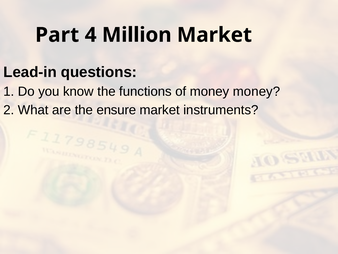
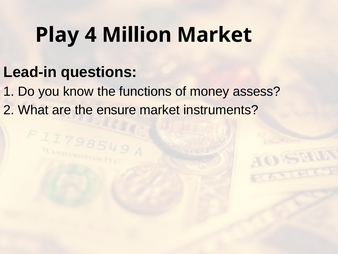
Part: Part -> Play (57, 35)
money money: money -> assess (257, 91)
